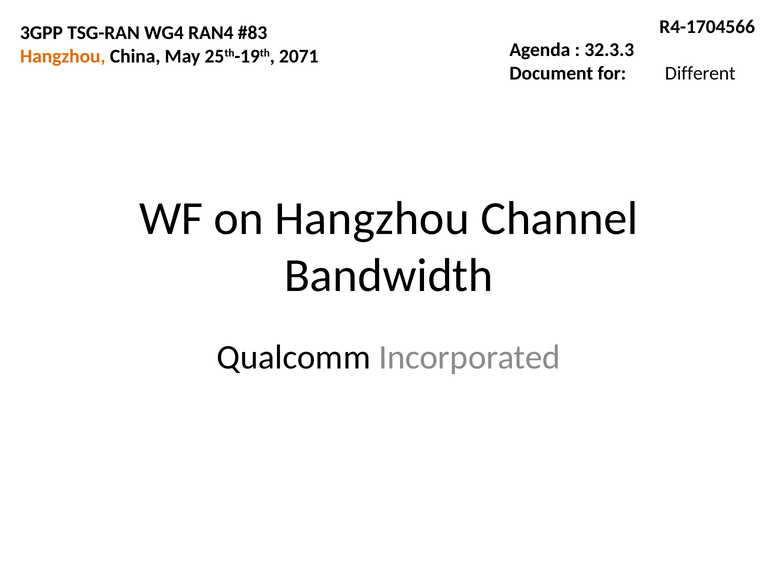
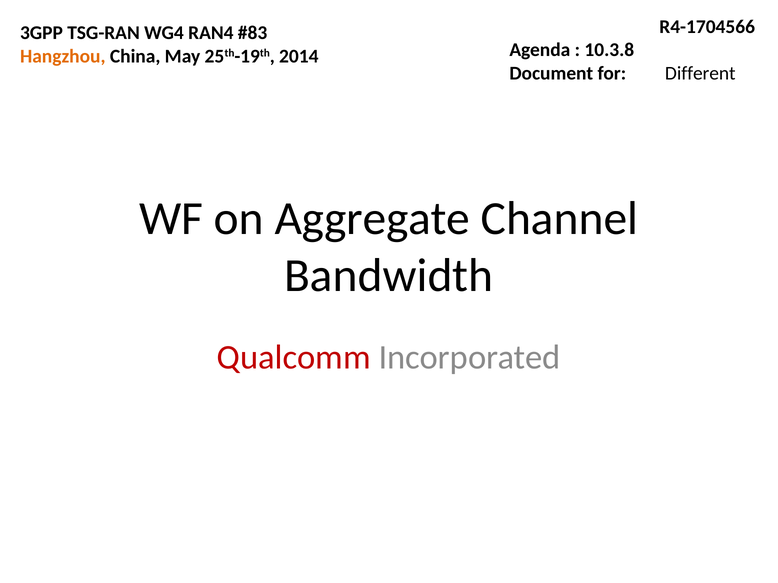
32.3.3: 32.3.3 -> 10.3.8 (609, 50)
2071: 2071 -> 2014 (299, 56)
on Hangzhou: Hangzhou -> Aggregate (372, 219)
Qualcomm colour: black -> red (294, 358)
